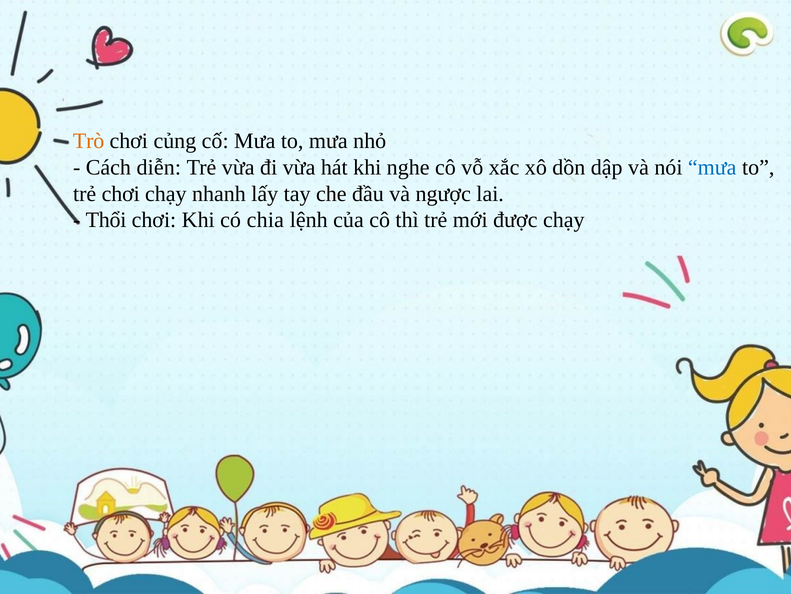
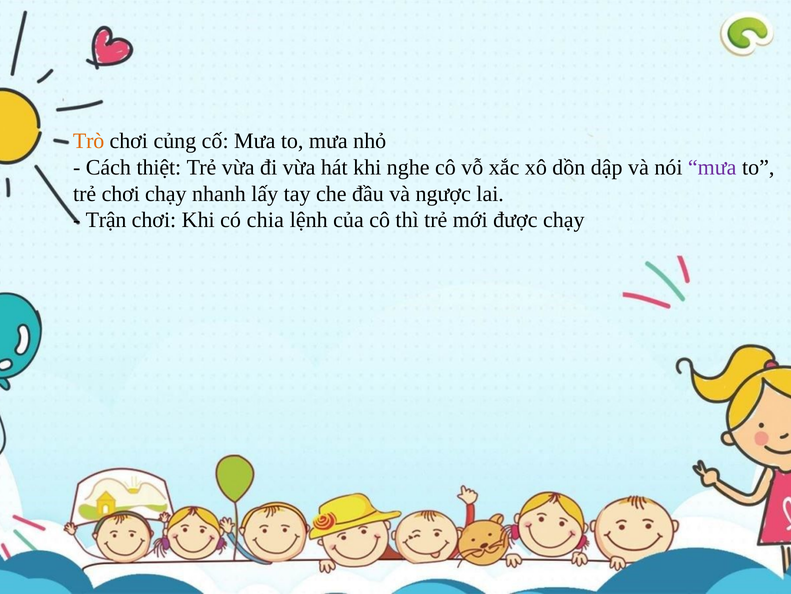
diễn: diễn -> thiệt (159, 167)
mưa colour: blue -> purple (712, 167)
Thổi: Thổi -> Trận (106, 220)
